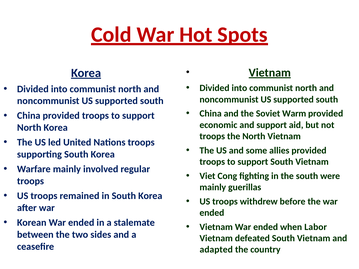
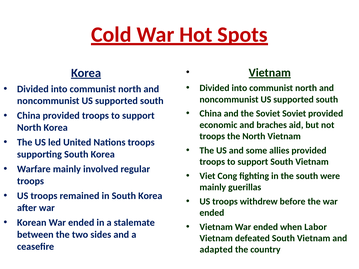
Soviet Warm: Warm -> Soviet (294, 114)
and support: support -> braches (272, 125)
